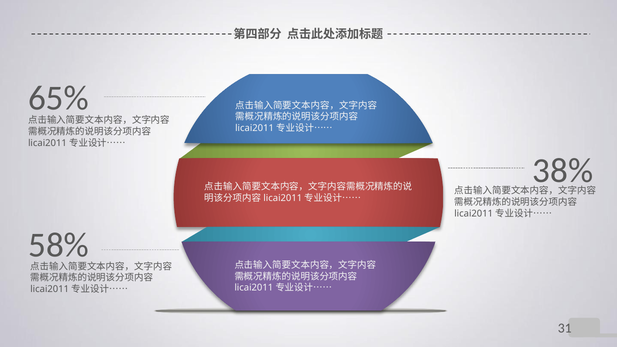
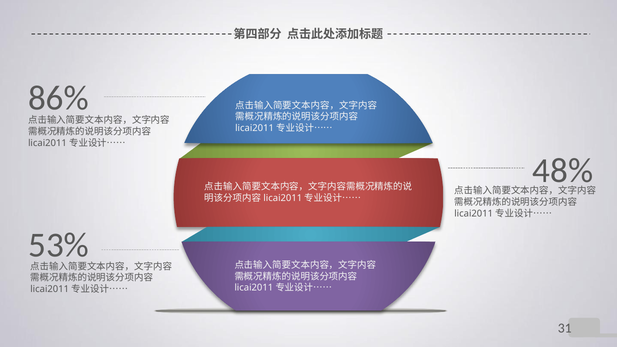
65%: 65% -> 86% (58, 98)
38%: 38% -> 48% (563, 170)
58%: 58% -> 53% (59, 245)
